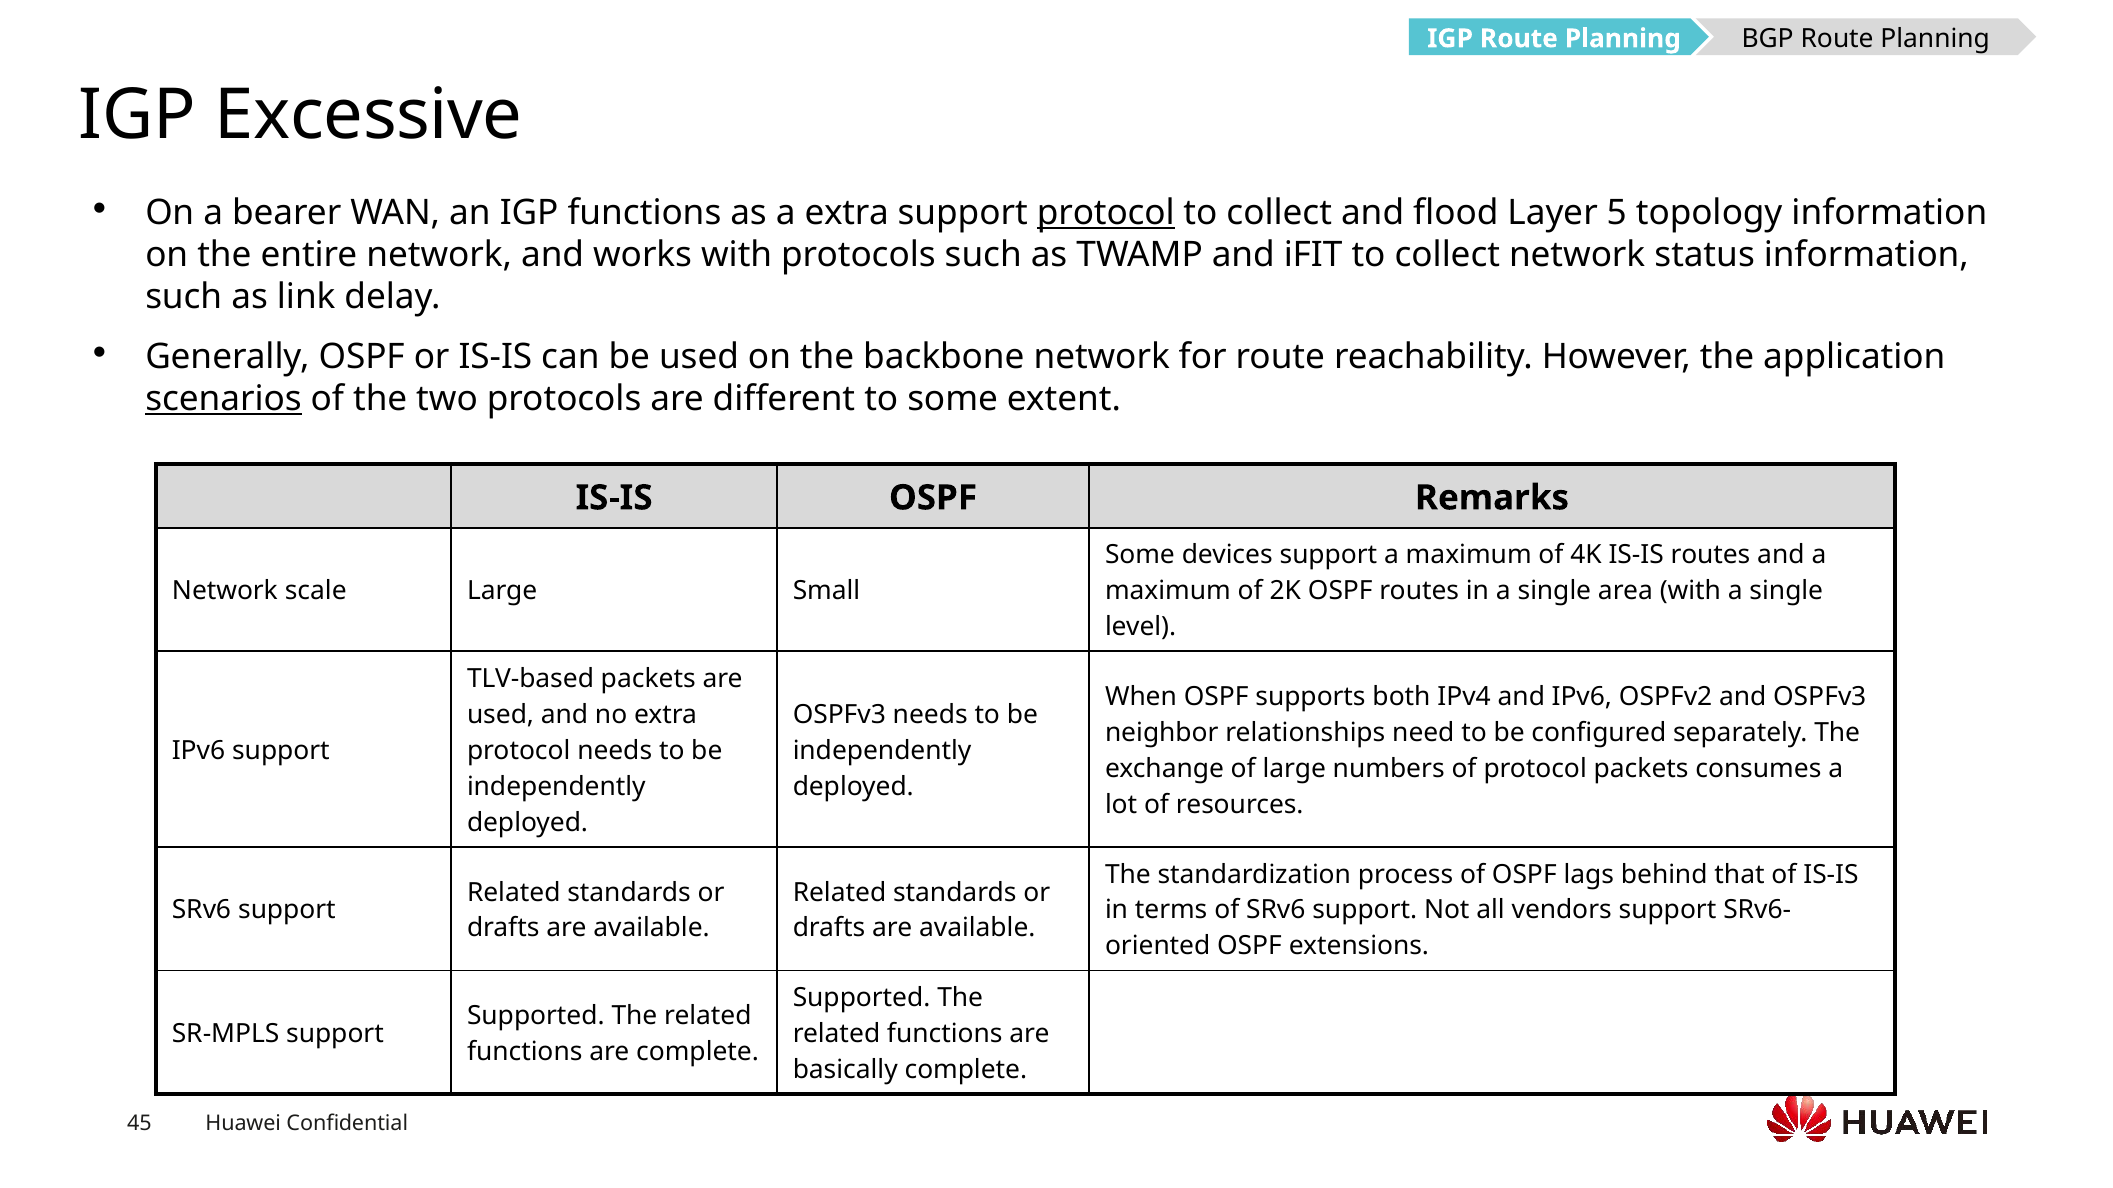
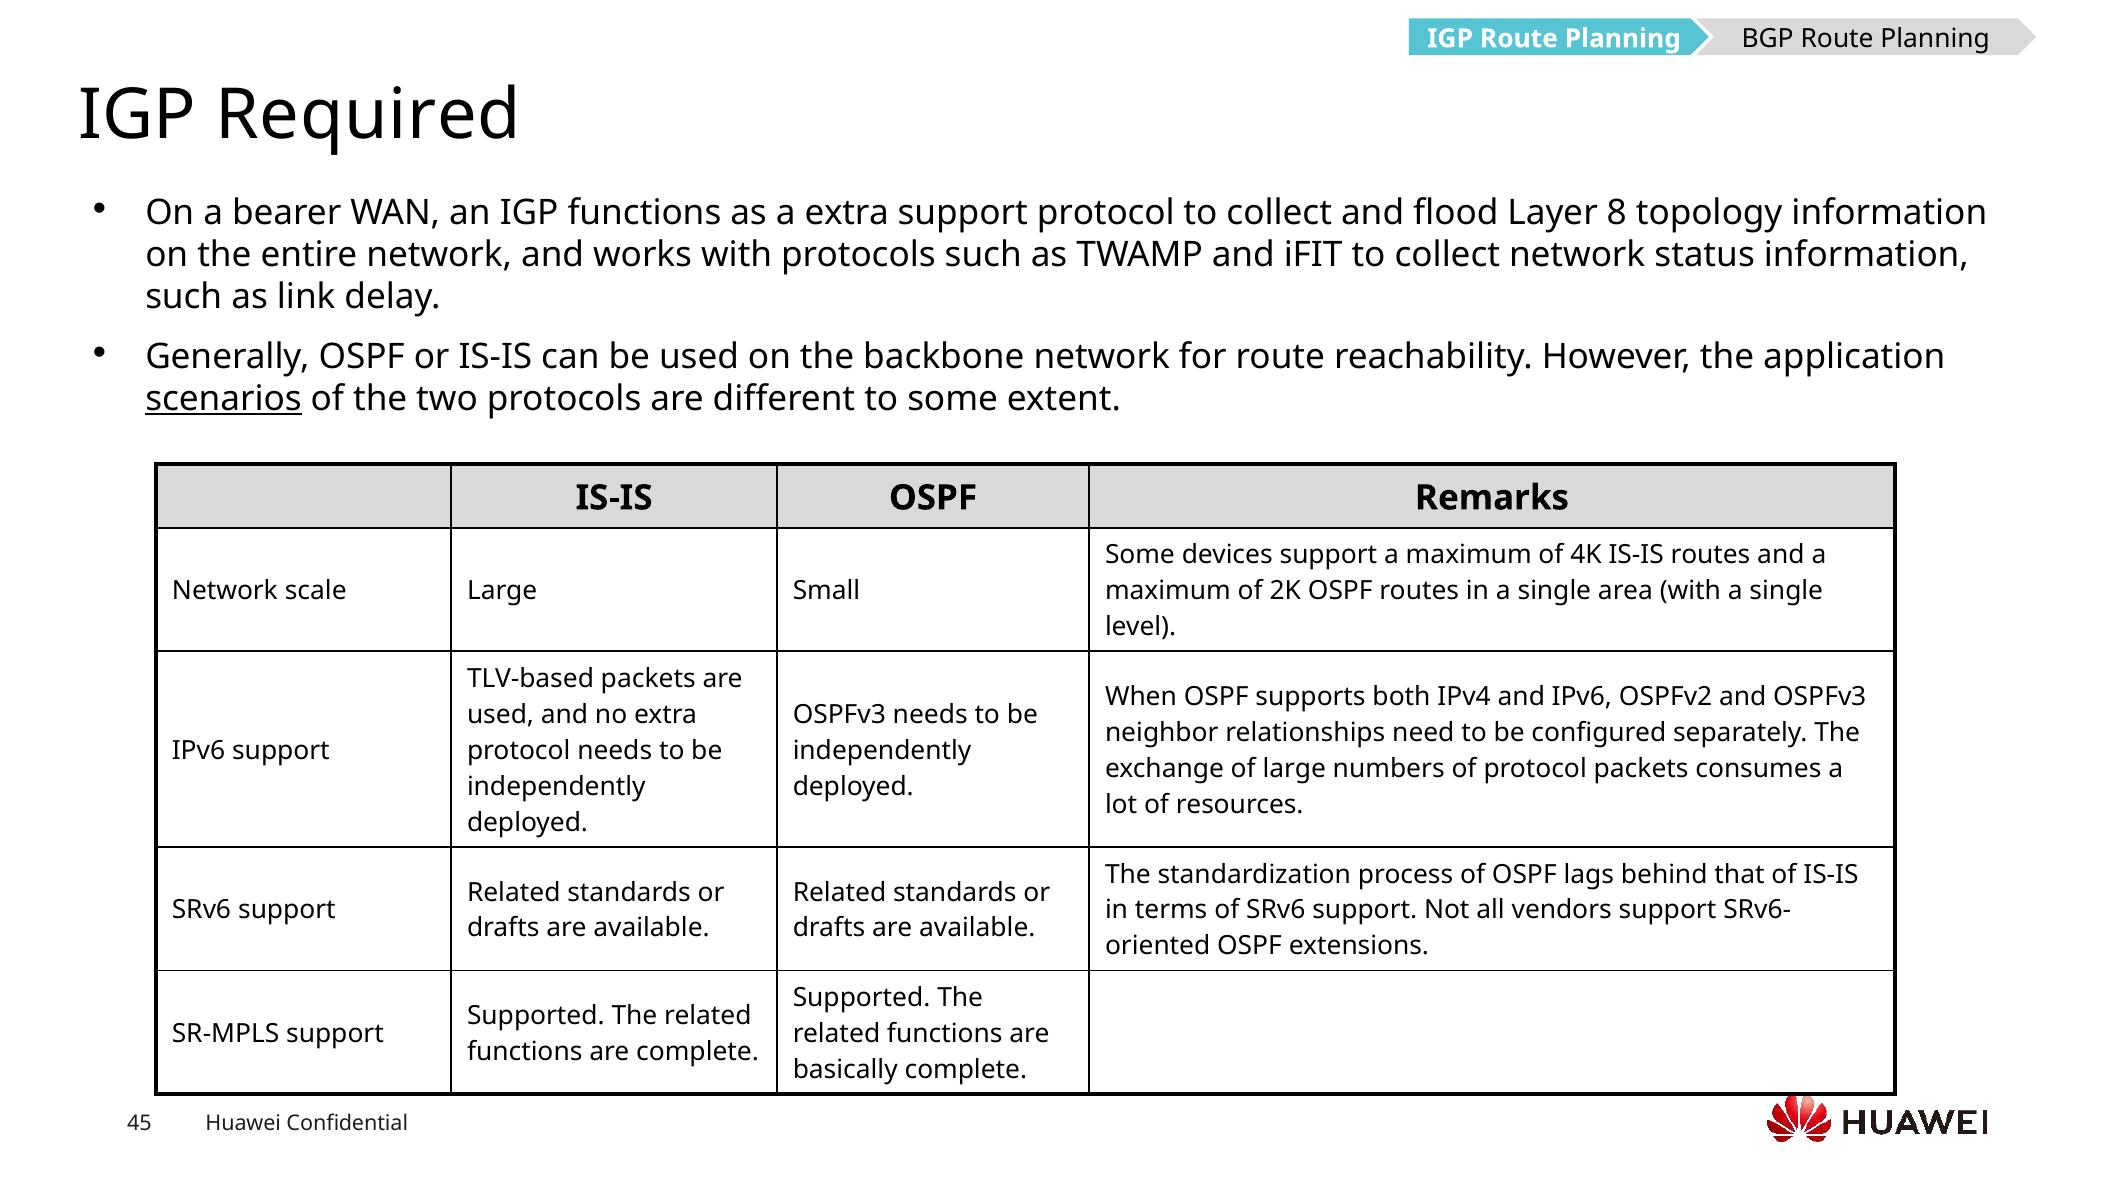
Excessive: Excessive -> Required (368, 115)
protocol underline: present -> none (1106, 213)
5: 5 -> 8 (1617, 213)
